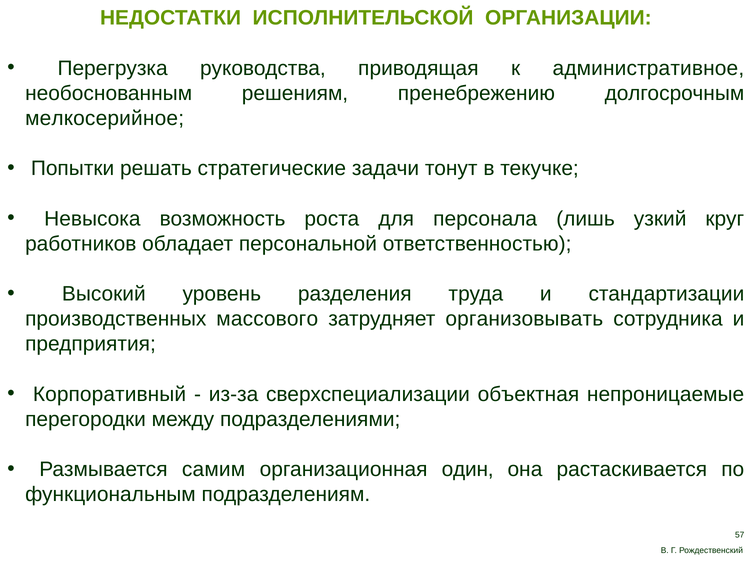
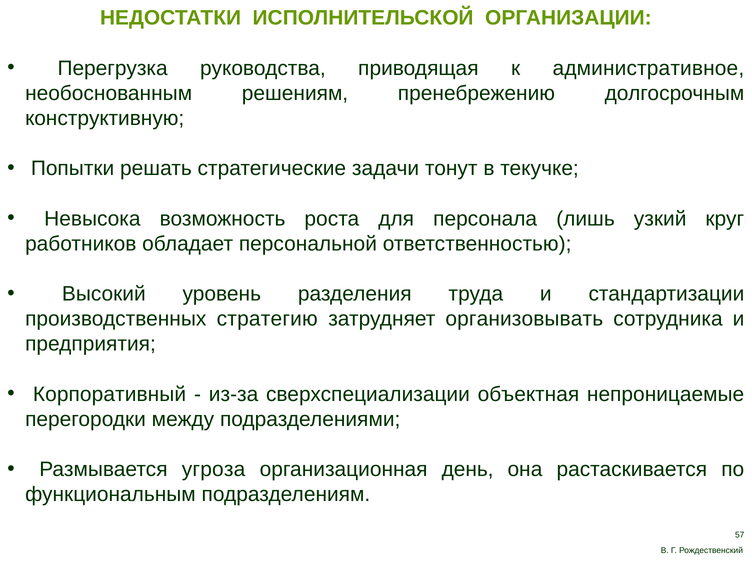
мелкосерийное: мелкосерийное -> конструктивную (105, 118)
массового: массового -> стратегию (267, 319)
самим: самим -> угроза (214, 469)
один: один -> день (468, 469)
